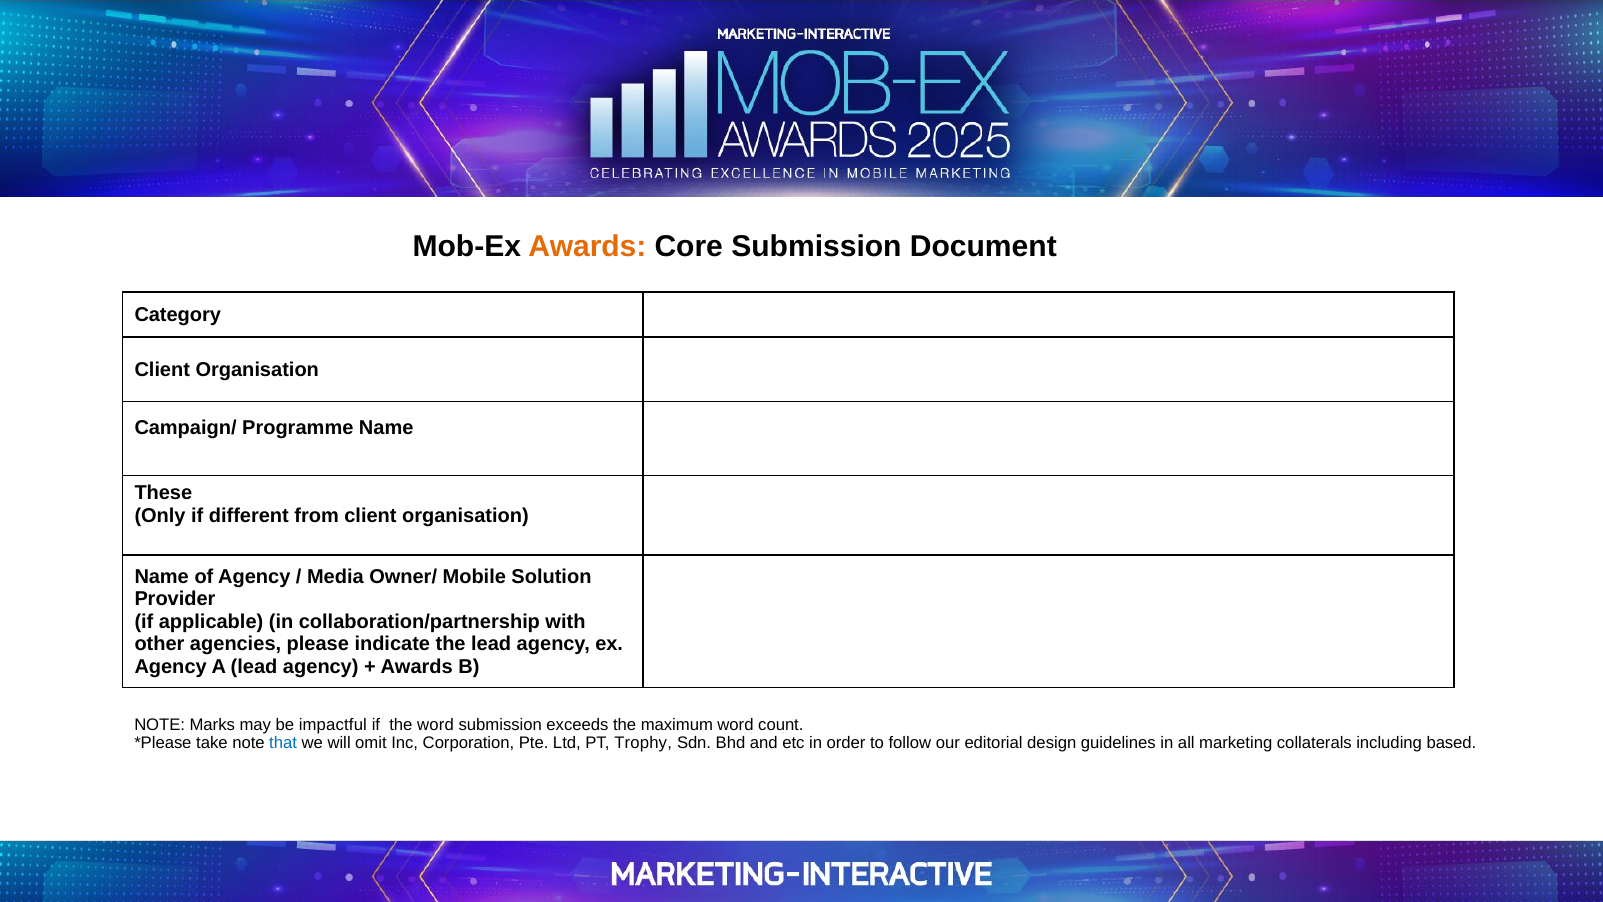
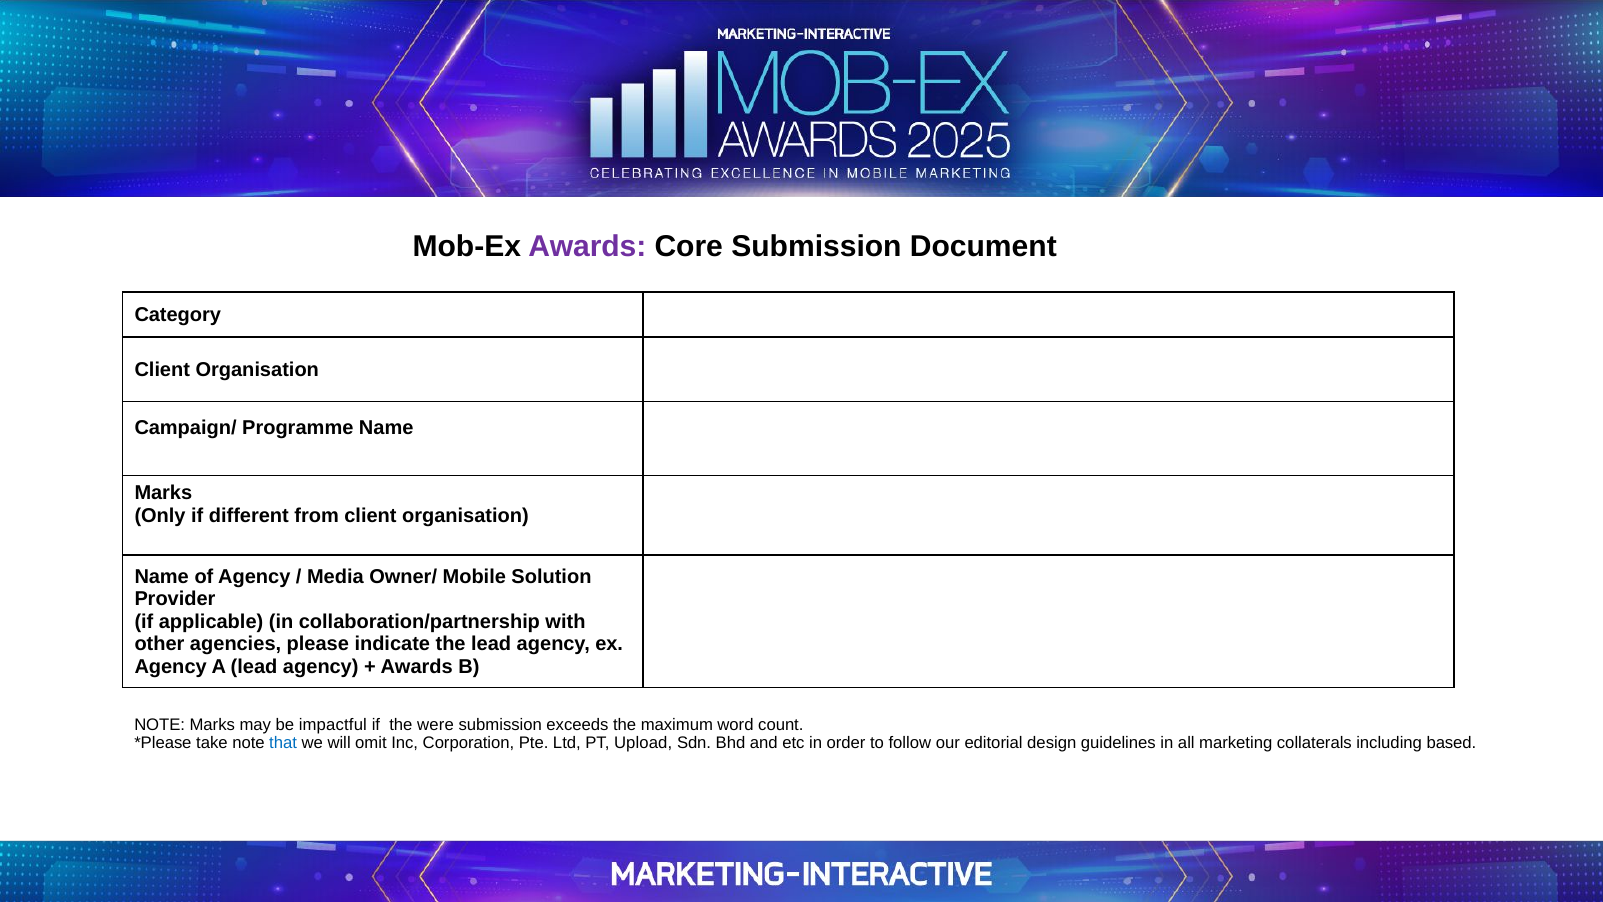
Awards colour: orange -> purple (587, 246)
These: These -> Marks (163, 493)
the word: word -> were (435, 725)
Trophy: Trophy -> Upload (643, 743)
